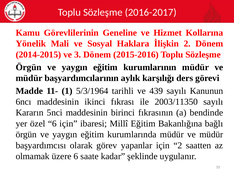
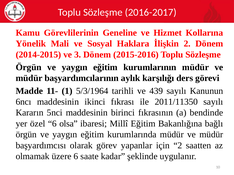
2003/11350: 2003/11350 -> 2011/11350 (176, 102)
6 için: için -> olsa (68, 124)
